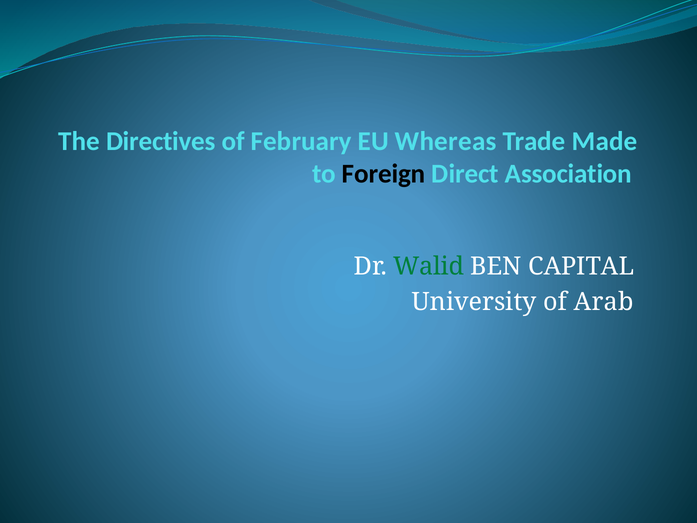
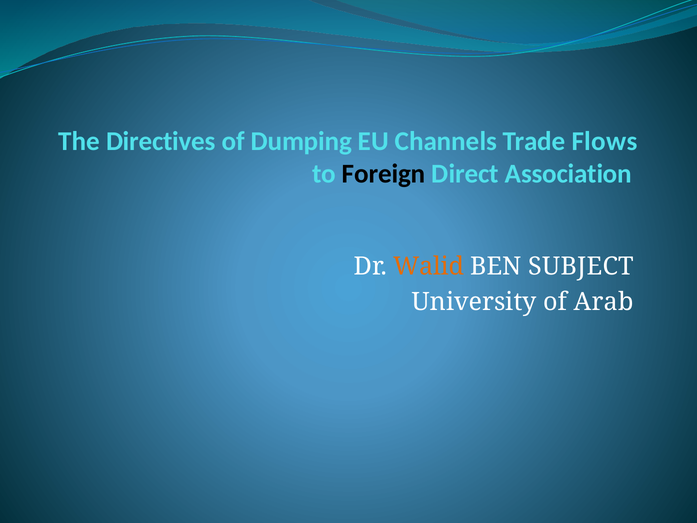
February: February -> Dumping (301, 141)
Whereas: Whereas -> Channels (446, 141)
Made: Made -> Flows (604, 141)
Walid colour: green -> orange (429, 266)
CAPITAL: CAPITAL -> SUBJECT (581, 266)
